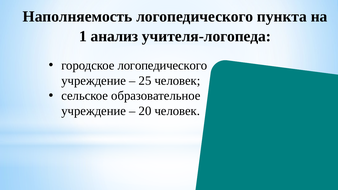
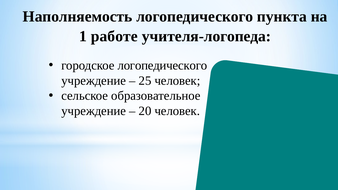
анализ: анализ -> работе (114, 36)
